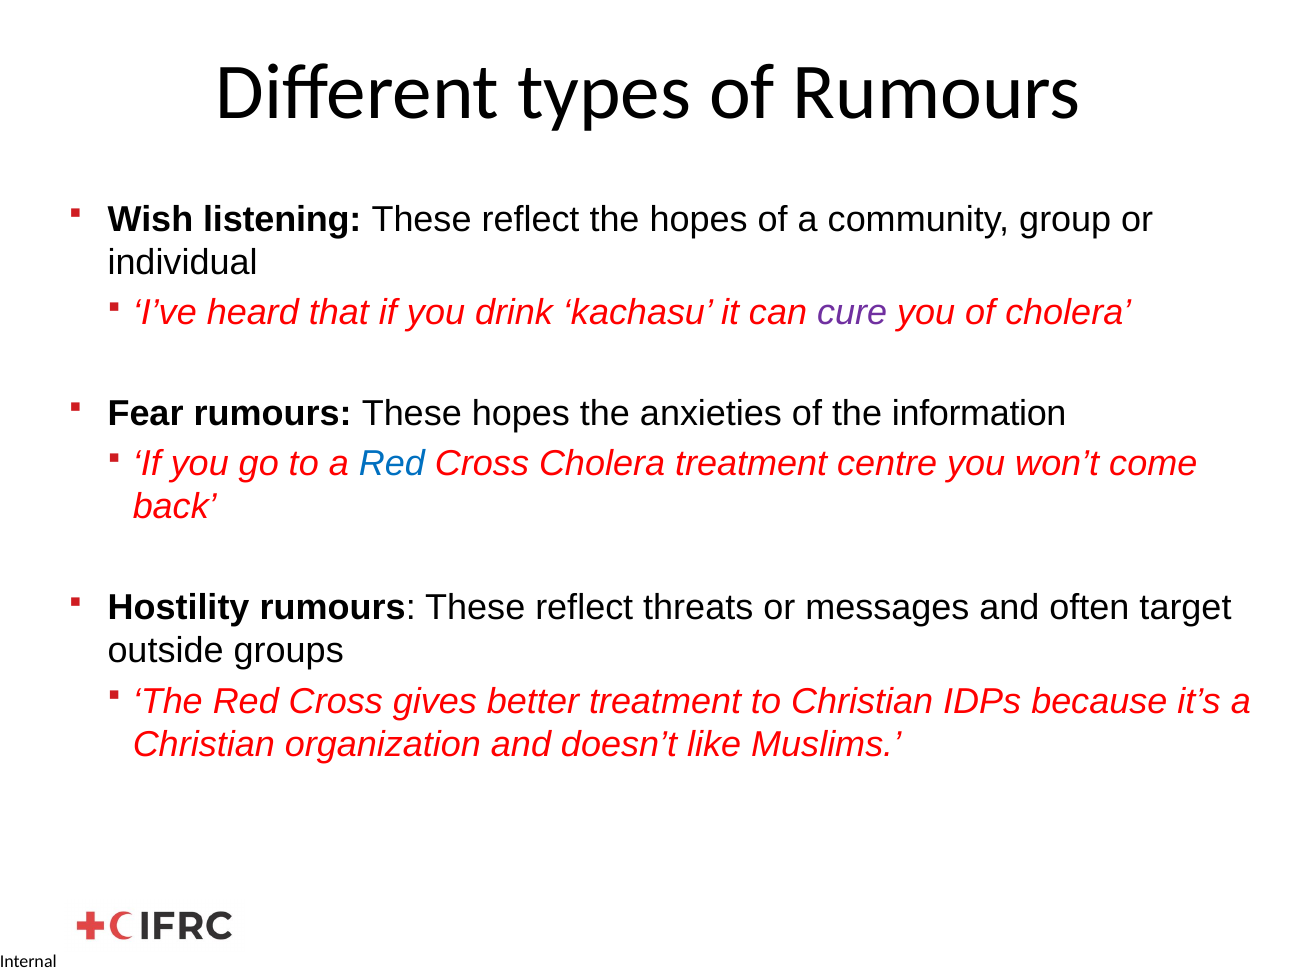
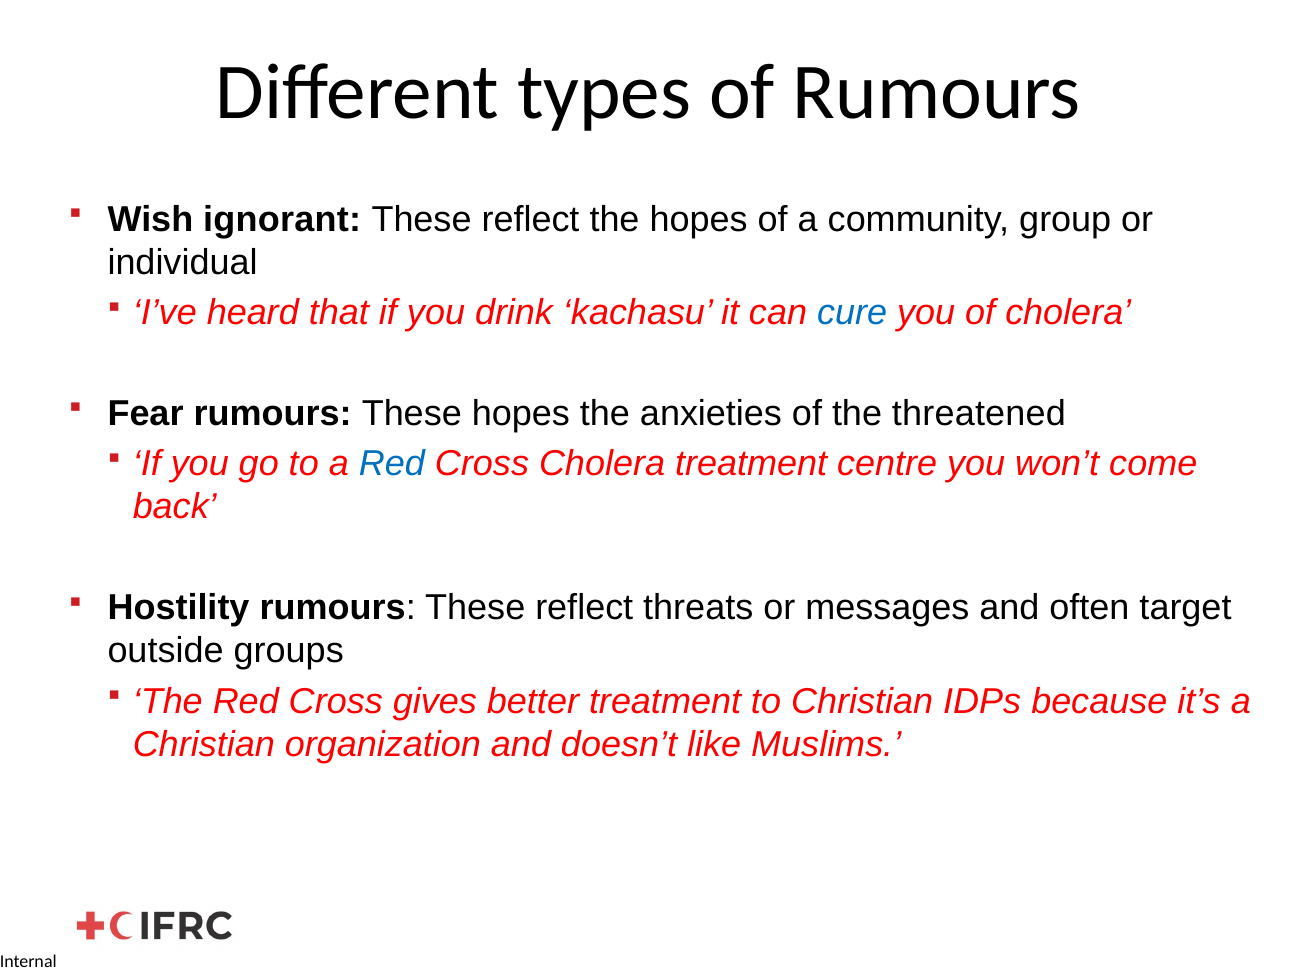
listening: listening -> ignorant (282, 219)
cure colour: purple -> blue (852, 313)
information: information -> threatened (979, 414)
